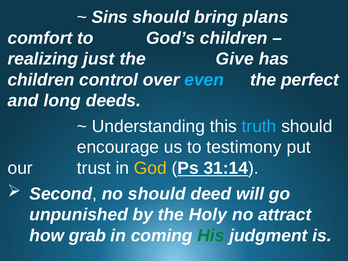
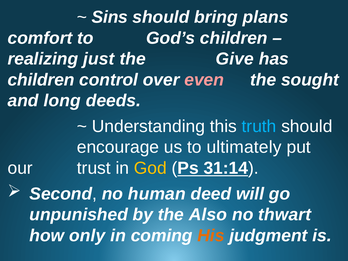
even colour: light blue -> pink (204, 80)
perfect: perfect -> sought (310, 80)
testimony: testimony -> ultimately (244, 147)
no should: should -> human (157, 194)
Holy: Holy -> Also (208, 215)
attract: attract -> thwart (285, 215)
grab: grab -> only (87, 236)
His colour: green -> orange (211, 236)
